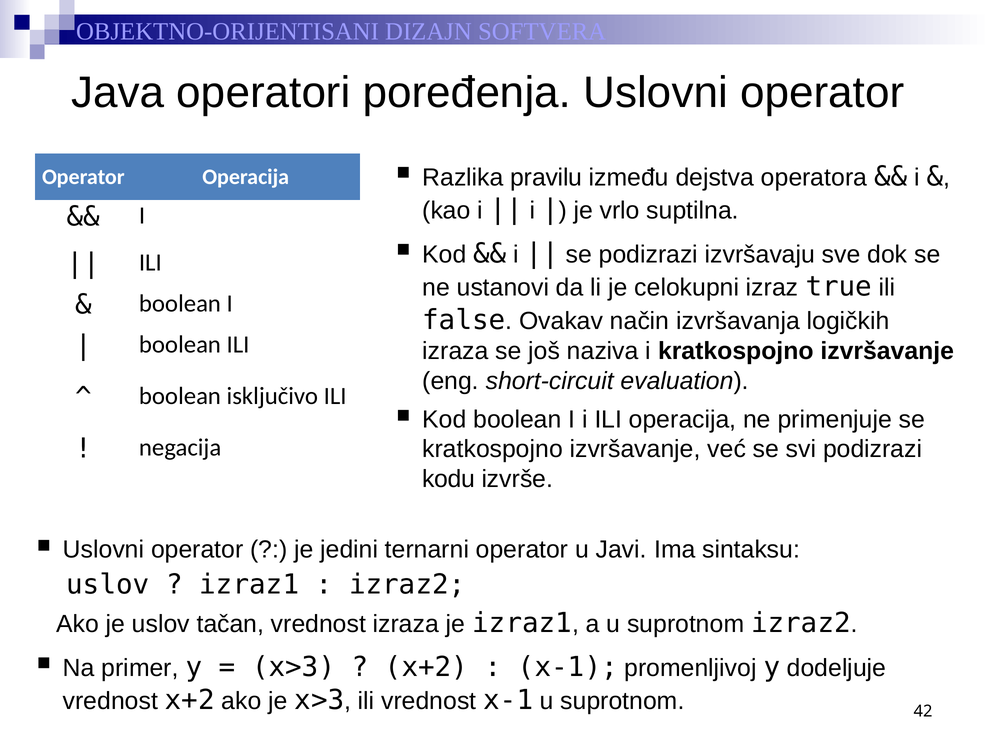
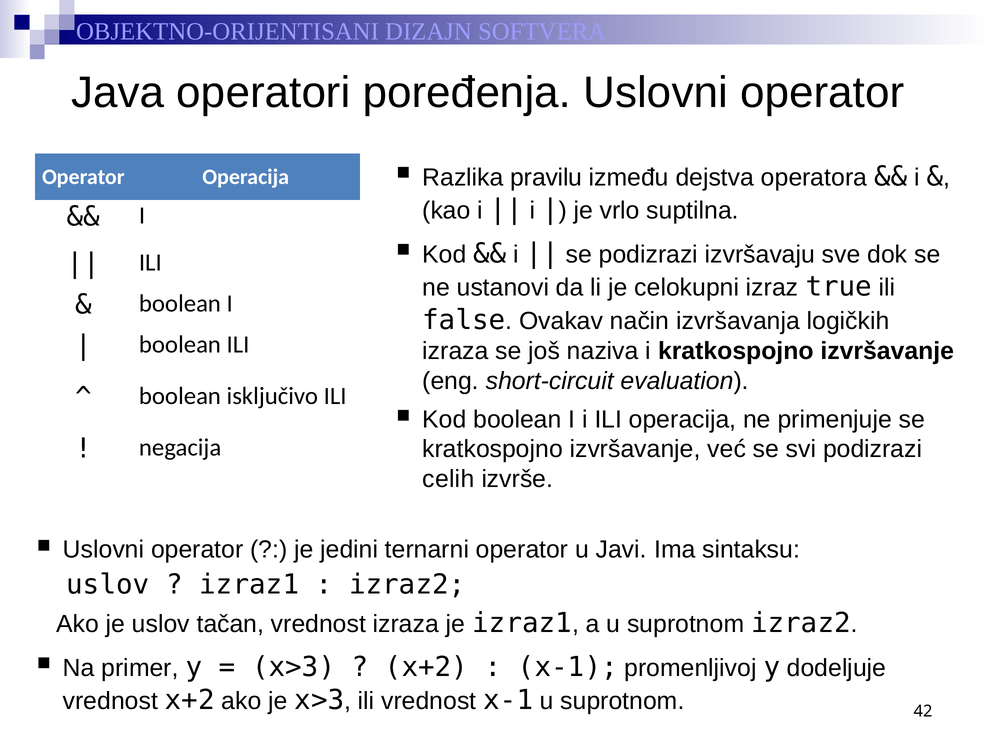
kodu: kodu -> celih (448, 479)
